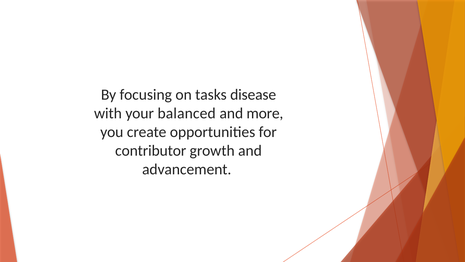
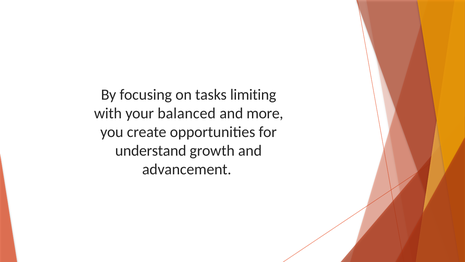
disease: disease -> limiting (253, 95)
contributor: contributor -> understand (151, 150)
